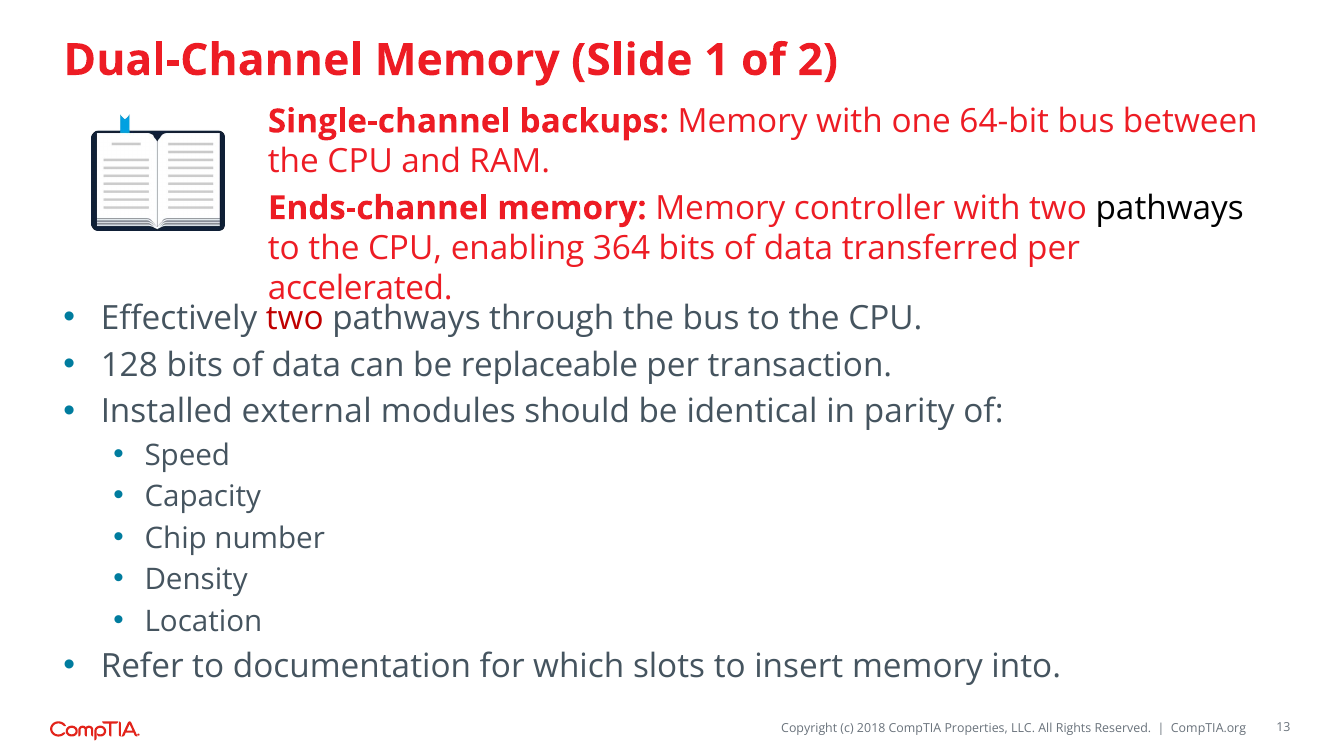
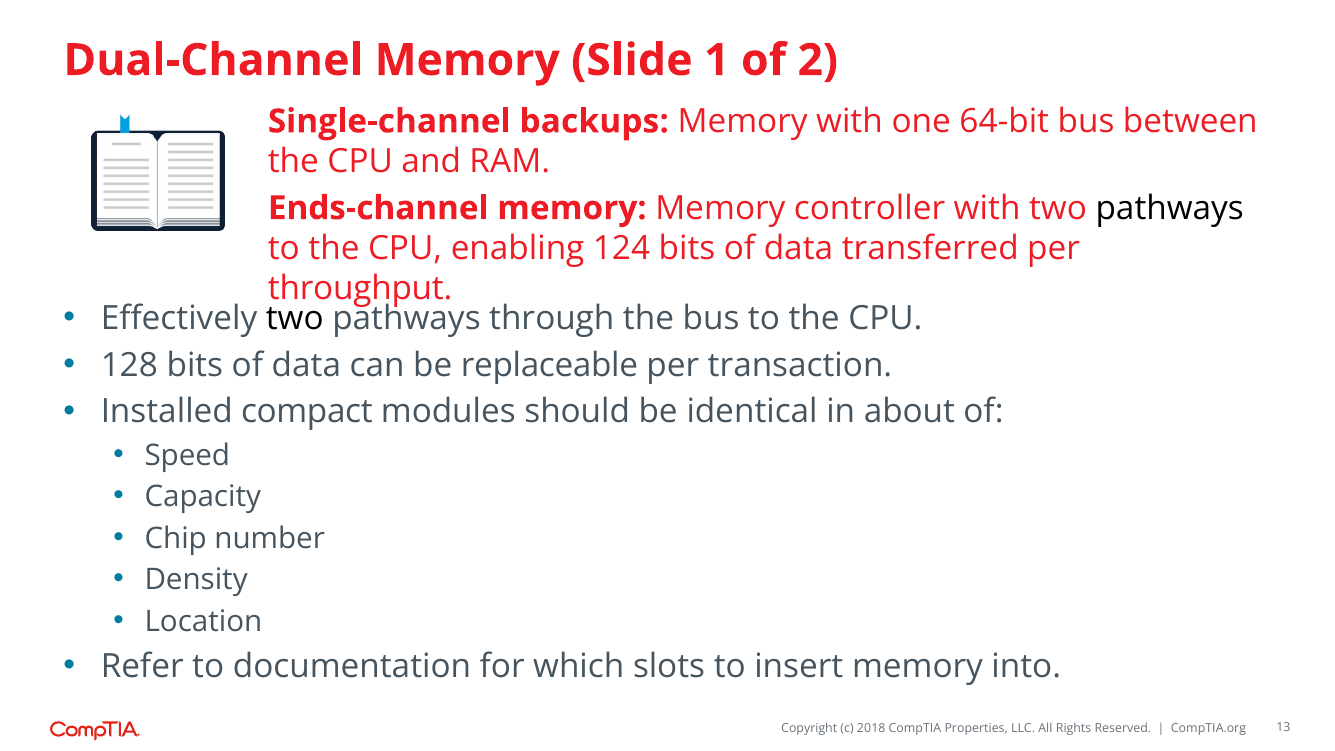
364: 364 -> 124 (621, 248)
accelerated: accelerated -> throughput (360, 288)
two colour: red -> black (295, 318)
external: external -> compact (307, 412)
parity: parity -> about (909, 412)
